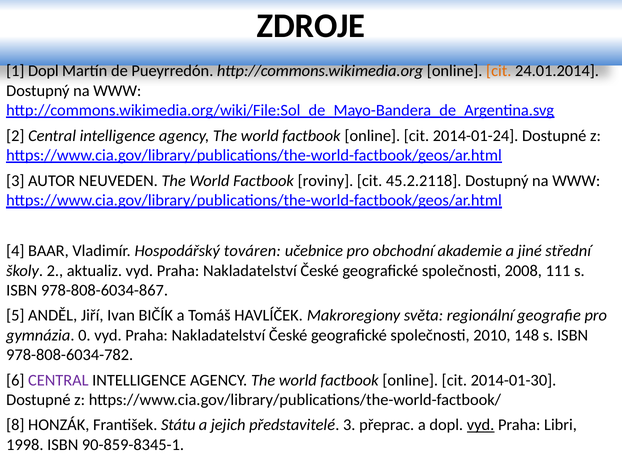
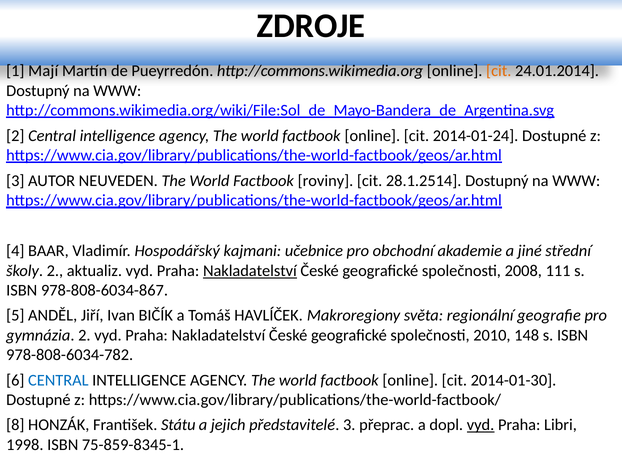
1 Dopl: Dopl -> Mají (43, 71)
45.2.2118: 45.2.2118 -> 28.1.2514 (424, 181)
továren: továren -> kajmani (252, 251)
Nakladatelství underline: none -> present (250, 271)
gymnázia 0: 0 -> 2 (84, 336)
CENTRAL colour: purple -> blue (58, 381)
90-859-8345-1: 90-859-8345-1 -> 75-859-8345-1 (133, 445)
